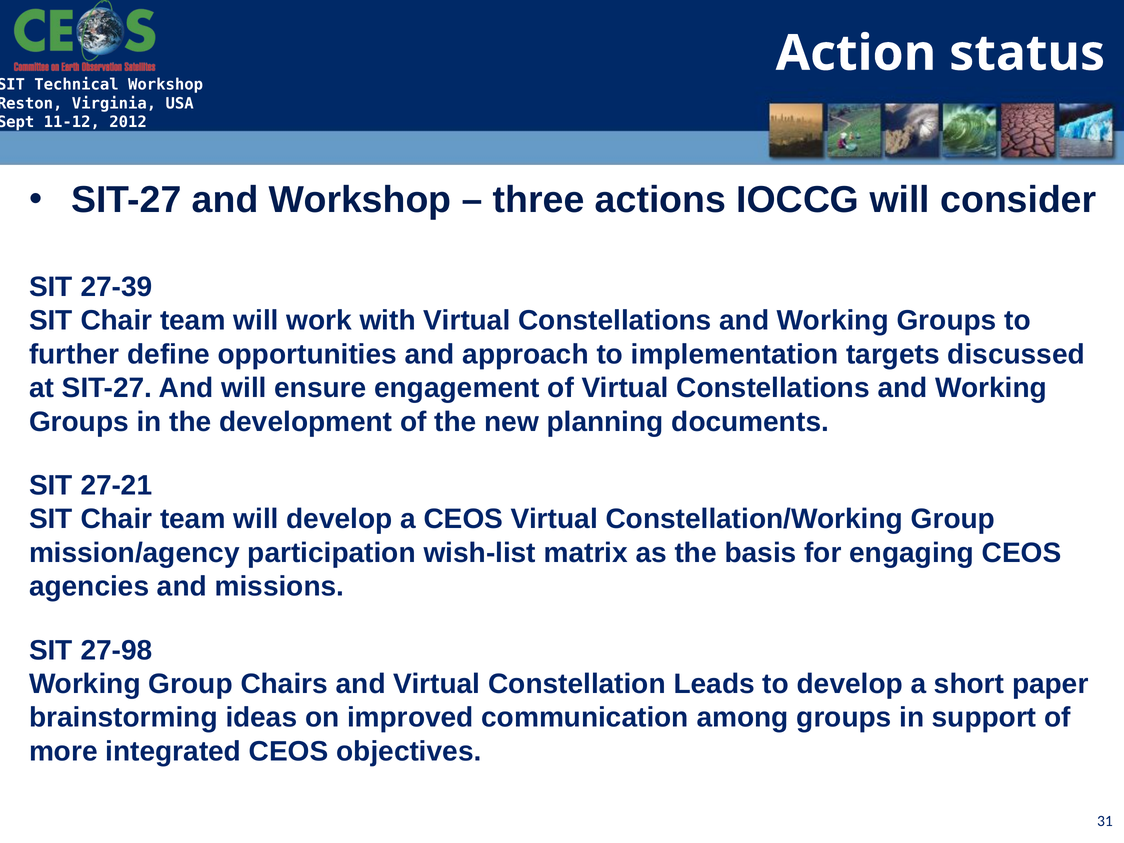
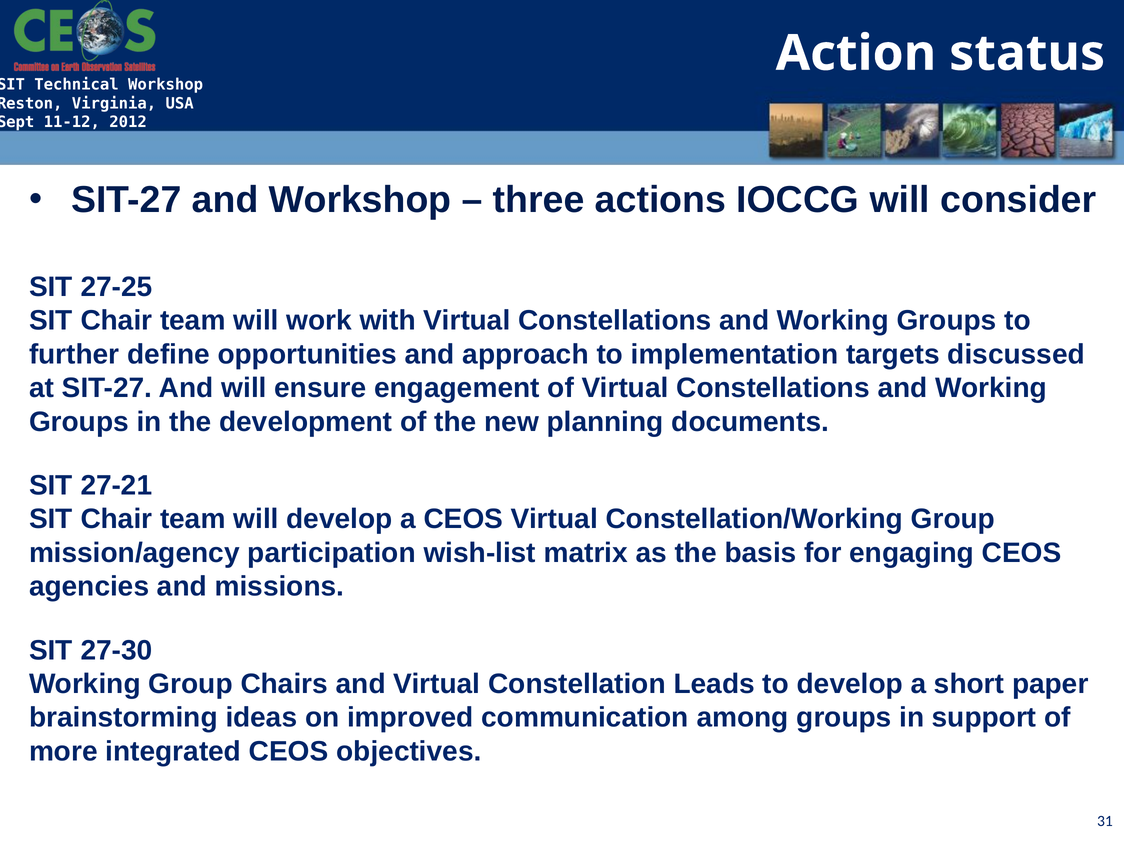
27-39: 27-39 -> 27-25 (116, 287)
27-98: 27-98 -> 27-30 (116, 650)
